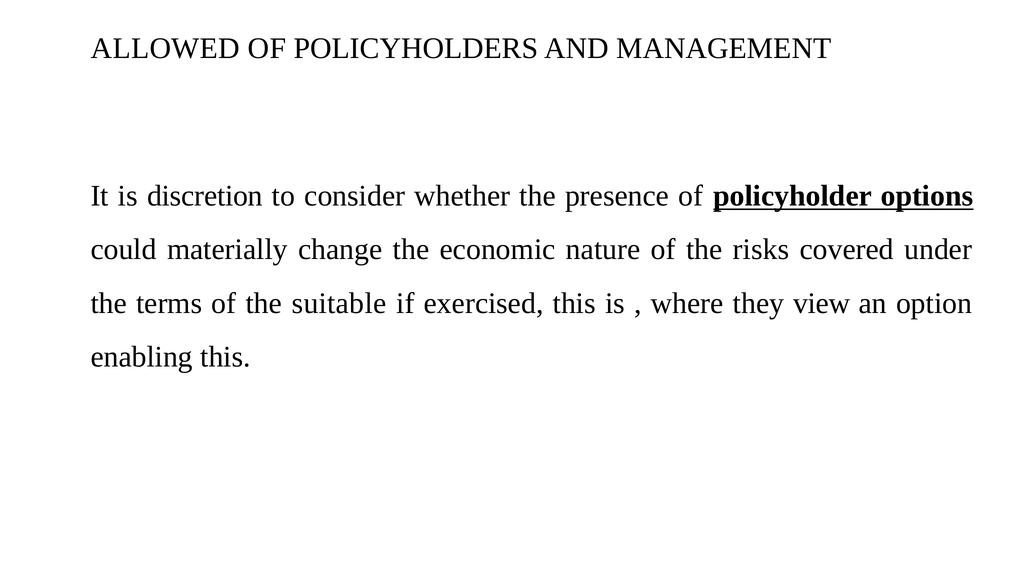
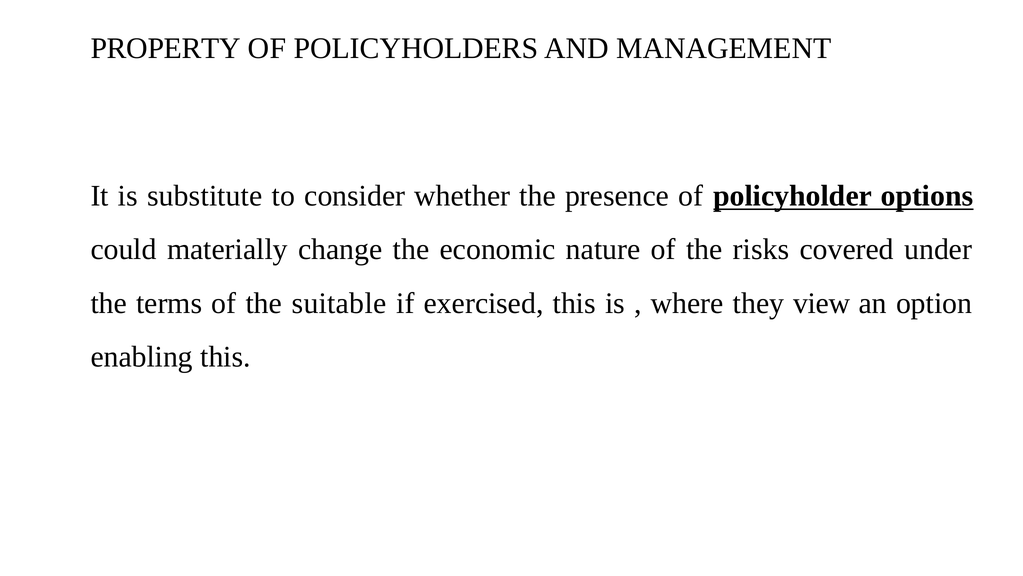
ALLOWED: ALLOWED -> PROPERTY (166, 48)
discretion: discretion -> substitute (205, 196)
